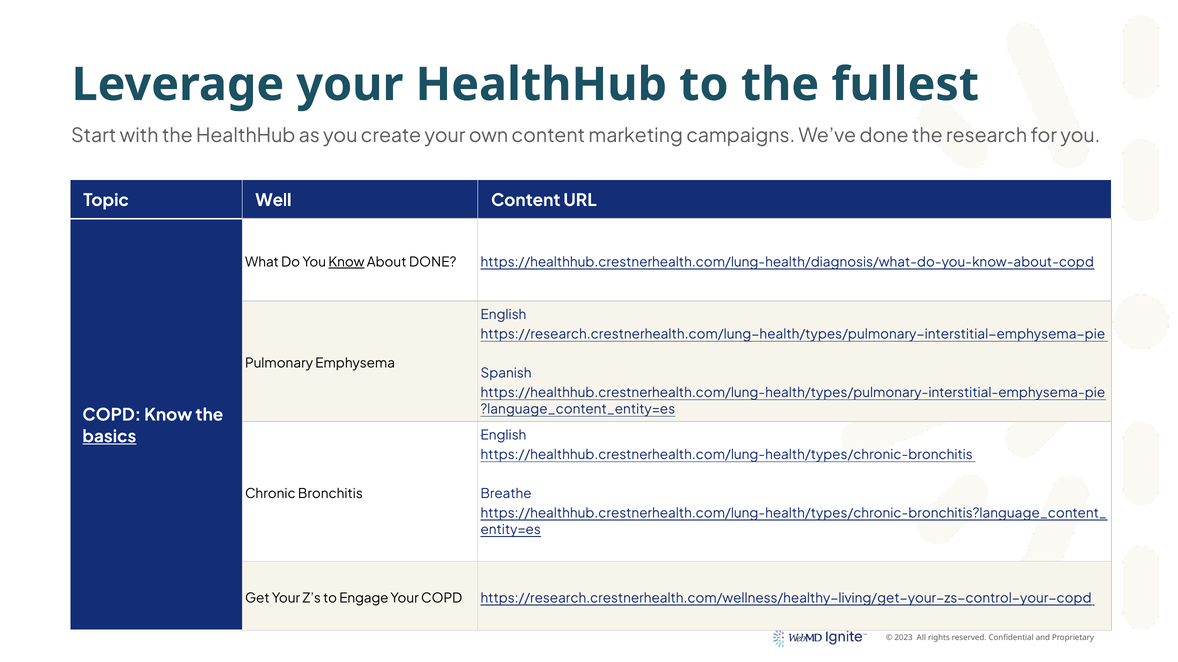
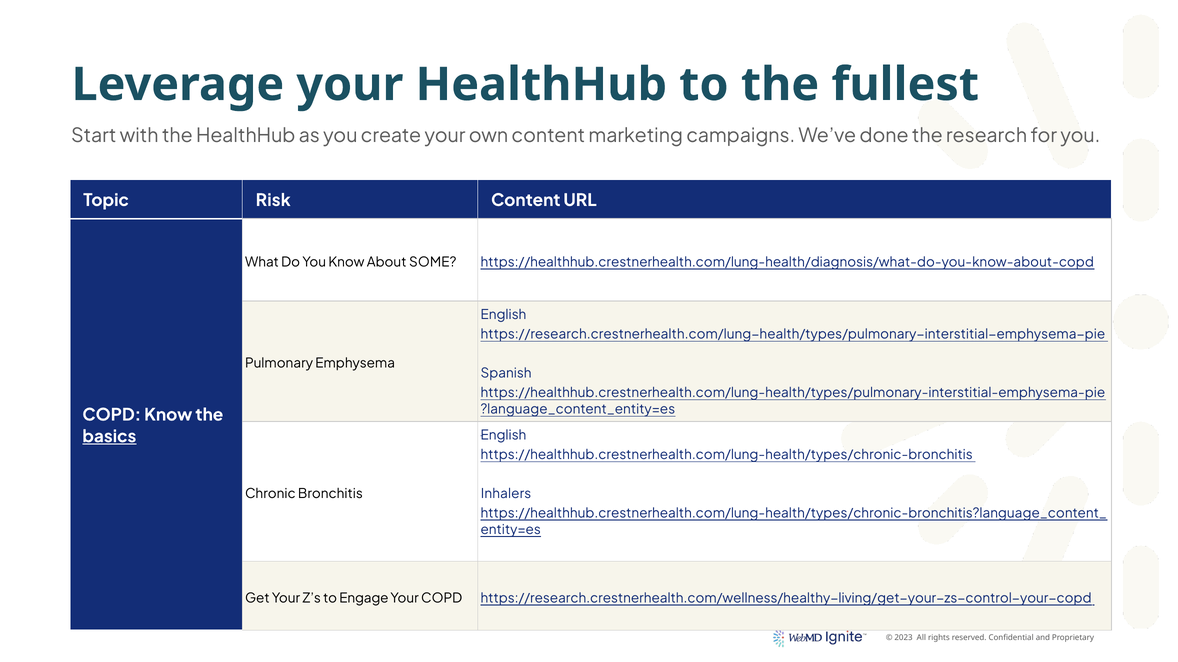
Well: Well -> Risk (273, 200)
Know underline: present -> none (346, 262)
About DONE: DONE -> SOME (433, 262)
Breathe: Breathe -> Inhalers (506, 494)
